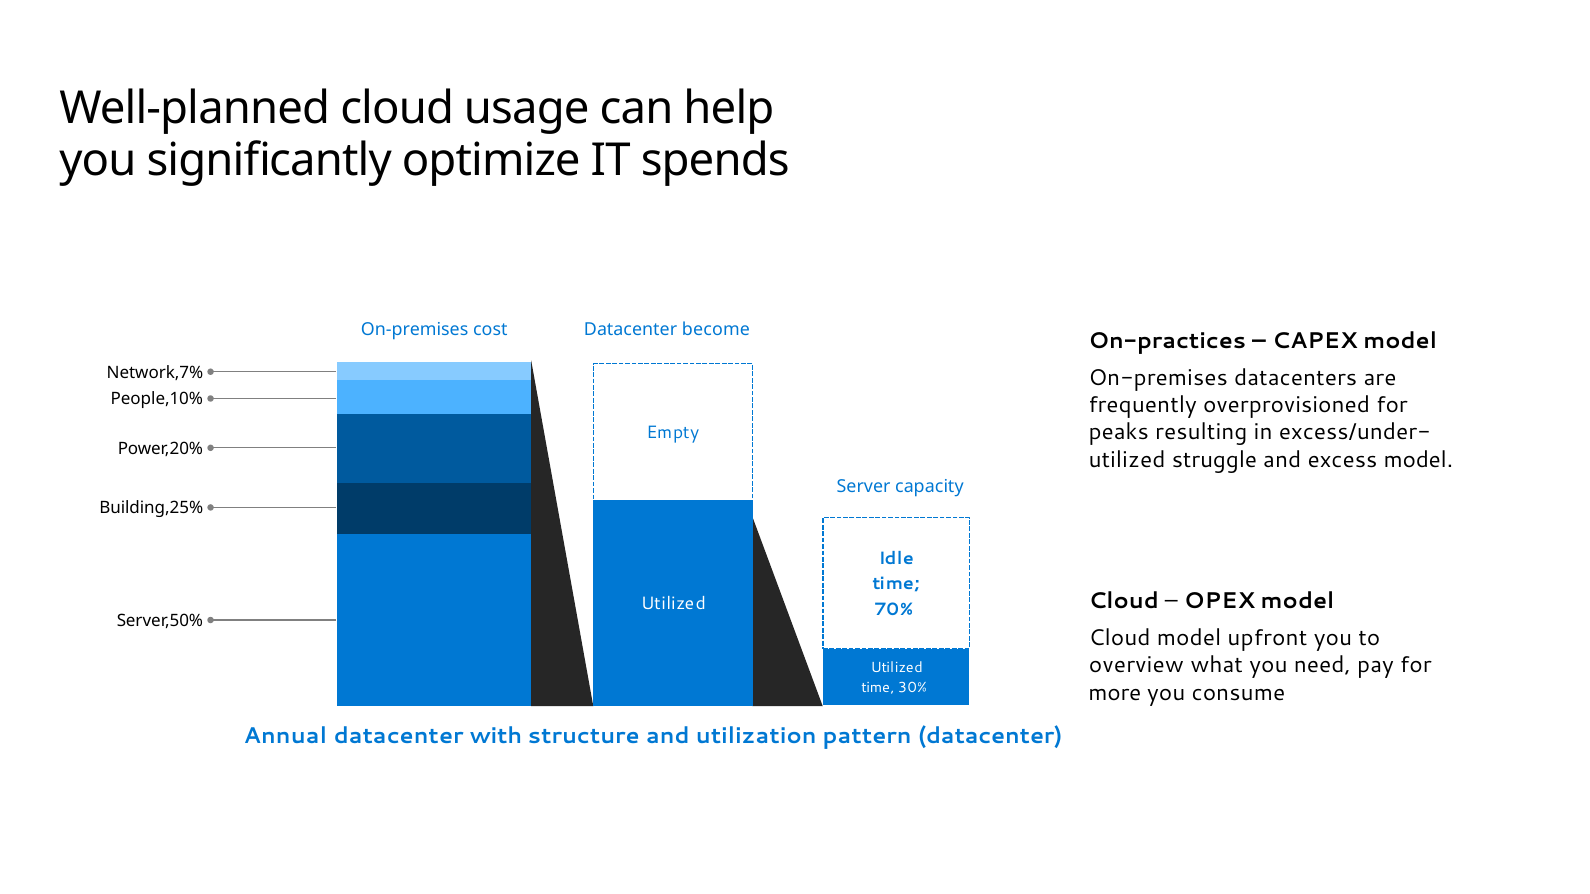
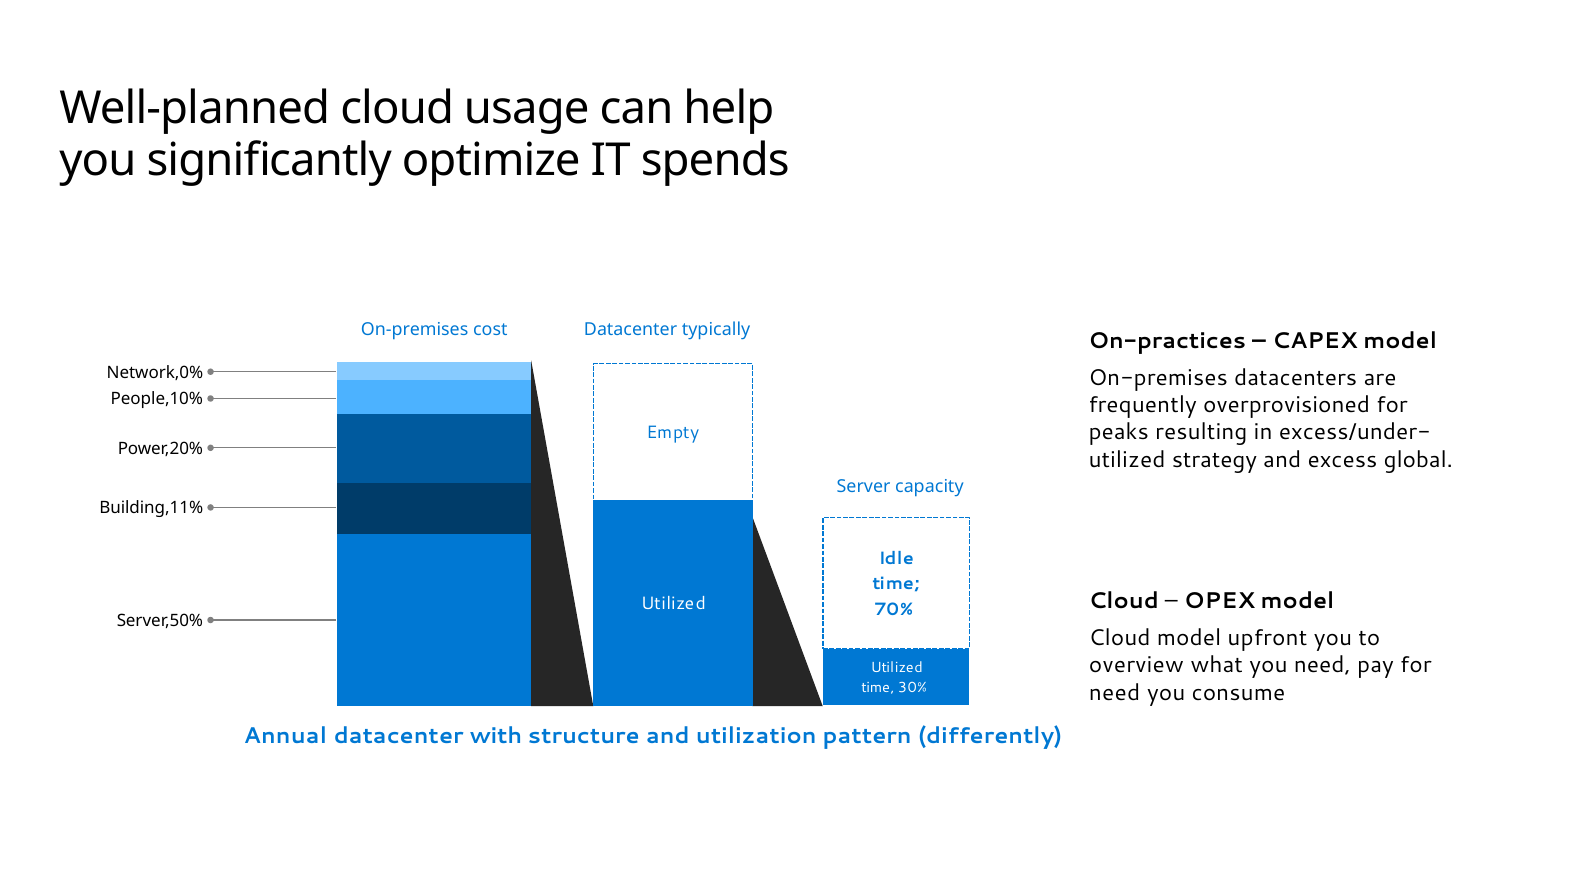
become: become -> typically (716, 330)
Network,7%: Network,7% -> Network,0% (155, 373)
struggle: struggle -> strategy (1214, 460)
excess model: model -> global (1418, 460)
Building,25%: Building,25% -> Building,11% (151, 508)
more: more -> need (1115, 693)
pattern datacenter: datacenter -> differently (990, 736)
